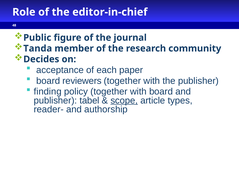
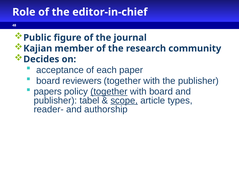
Tanda: Tanda -> Kajian (38, 49)
finding: finding -> papers (48, 92)
together underline: none -> present (109, 92)
